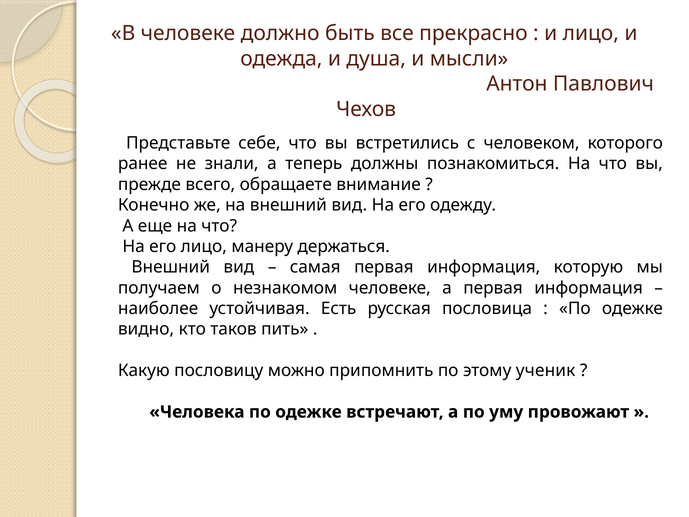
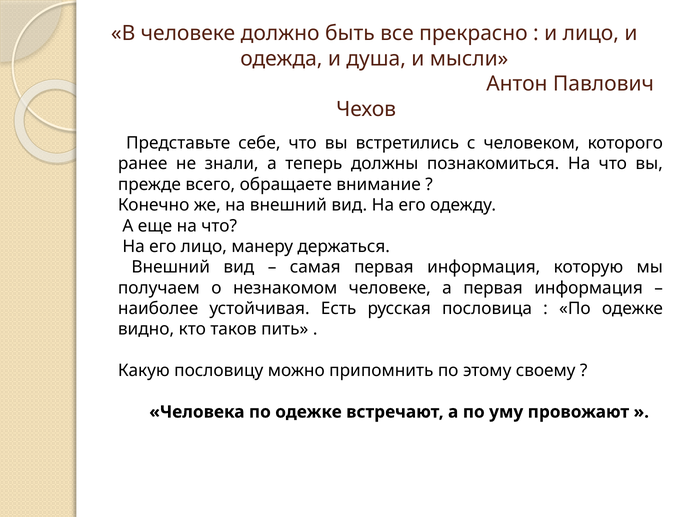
ученик: ученик -> своему (546, 370)
